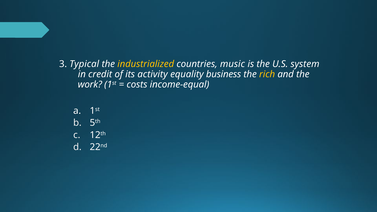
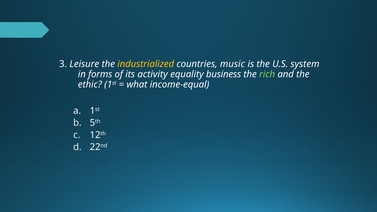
Typical: Typical -> Leisure (84, 64)
credit: credit -> forms (100, 74)
rich colour: yellow -> light green (267, 74)
work: work -> ethic (90, 84)
costs: costs -> what (137, 84)
